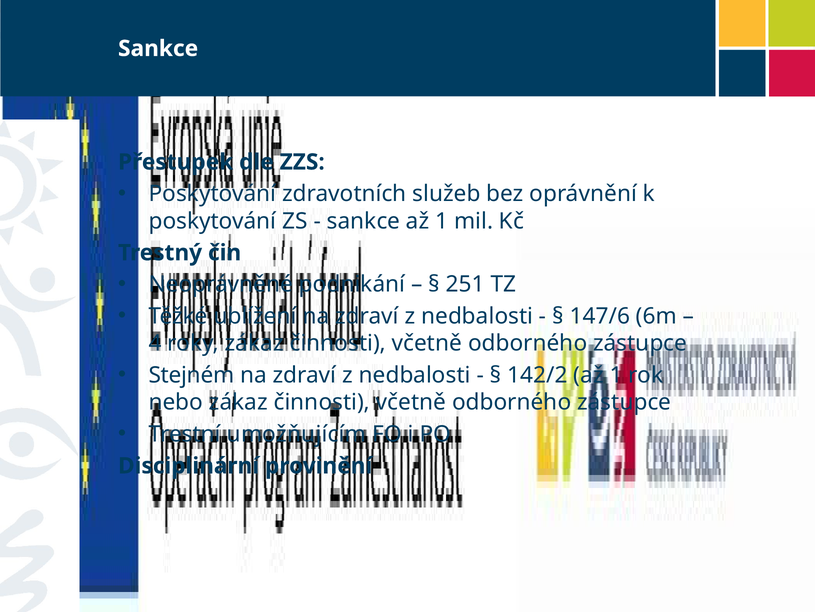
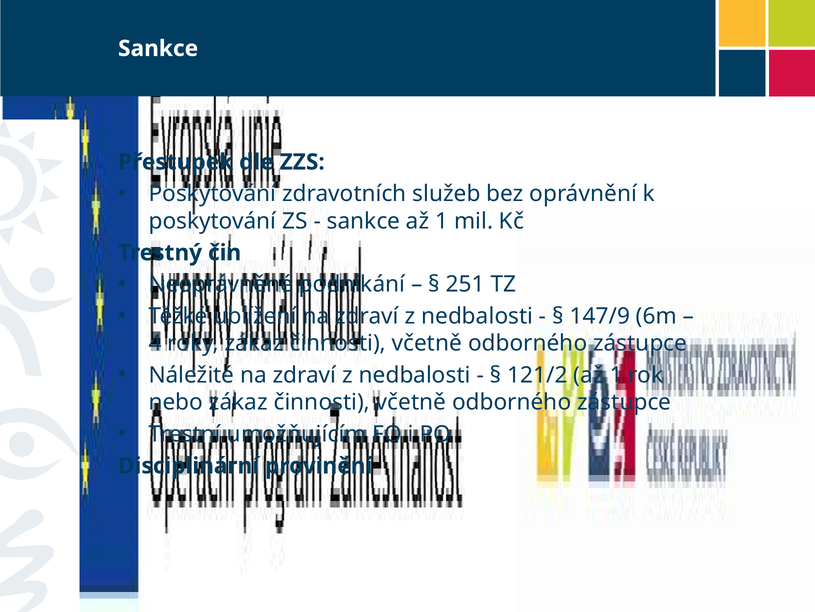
147/6: 147/6 -> 147/9 (600, 316)
Stejném: Stejném -> Náležité (191, 375)
142/2: 142/2 -> 121/2 (537, 375)
